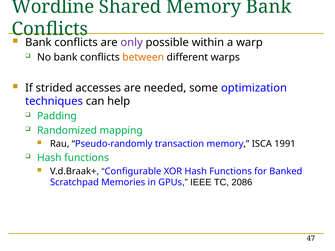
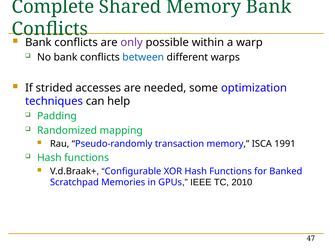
Wordline: Wordline -> Complete (53, 7)
between colour: orange -> blue (143, 57)
2086: 2086 -> 2010 (242, 183)
